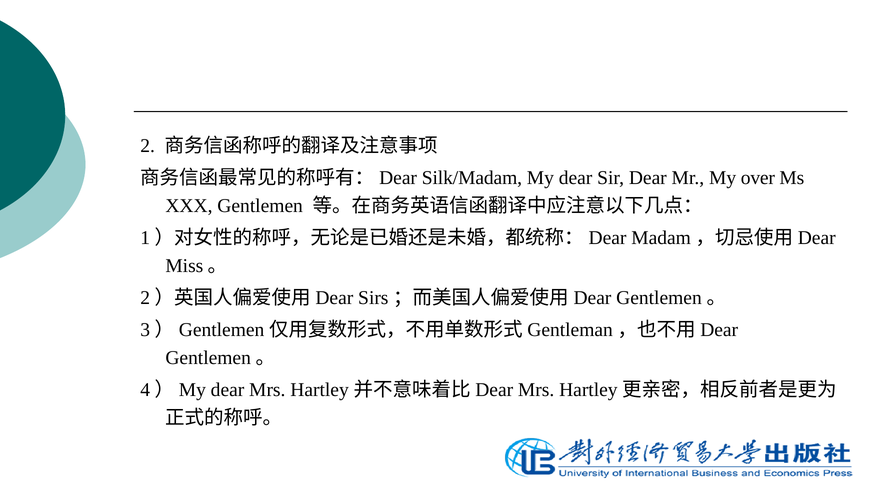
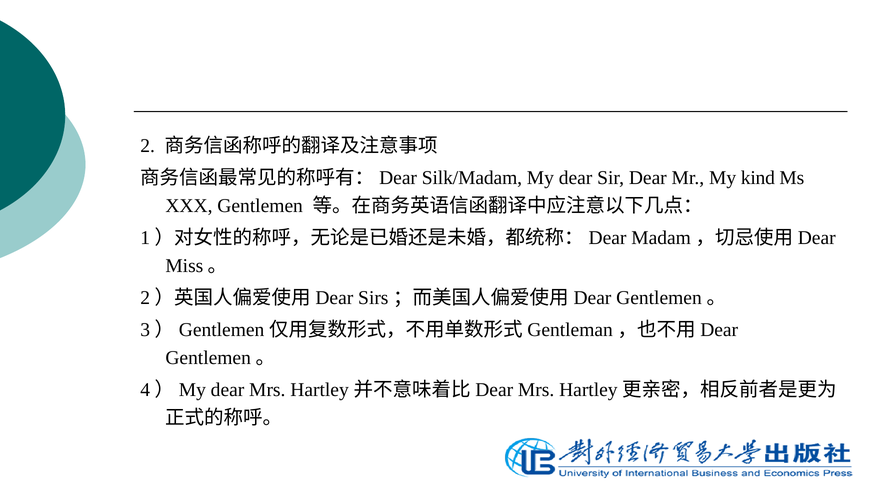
over: over -> kind (758, 178)
